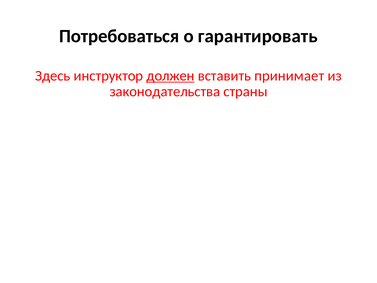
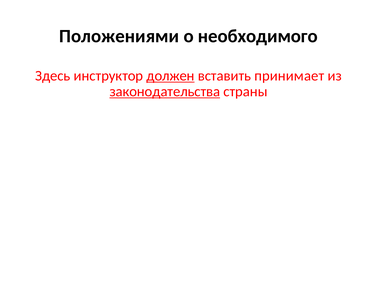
Потребоваться: Потребоваться -> Положениями (119, 36)
гарантировать: гарантировать -> необходимого (258, 36)
законодательства underline: none -> present (165, 92)
